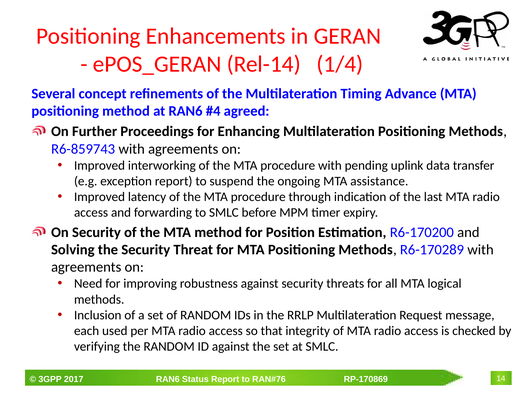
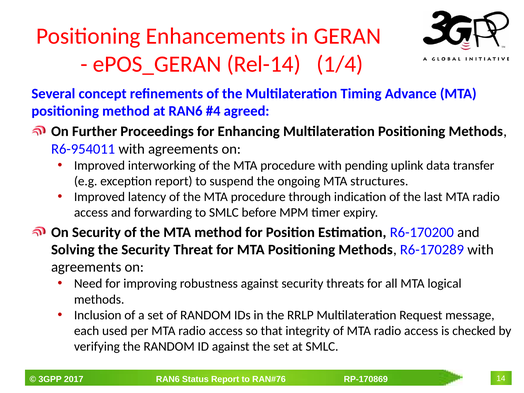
R6-859743: R6-859743 -> R6-954011 (83, 149)
assistance: assistance -> structures (379, 181)
